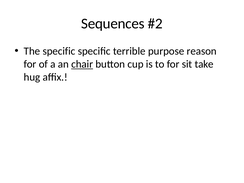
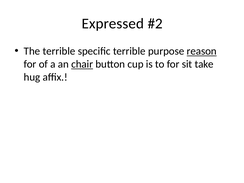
Sequences: Sequences -> Expressed (113, 24)
The specific: specific -> terrible (59, 51)
reason underline: none -> present (202, 51)
